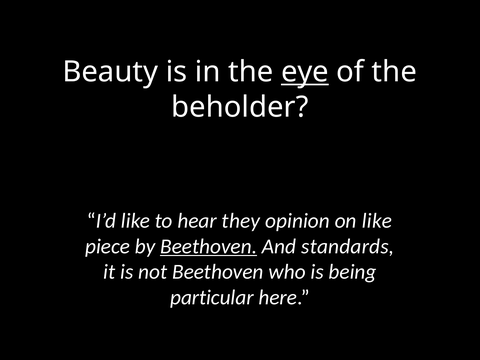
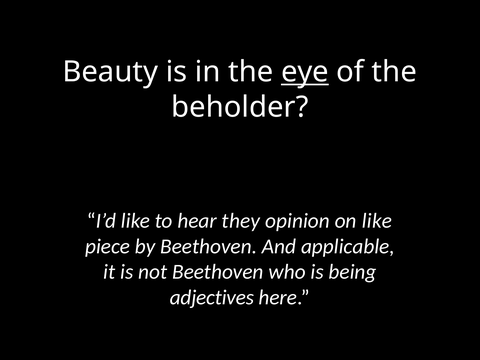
Beethoven underline: present -> none (209, 246)
standards: standards -> applicable (348, 246)
particular: particular -> adjectives (212, 298)
